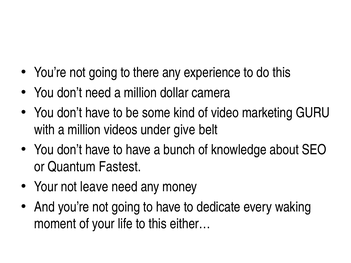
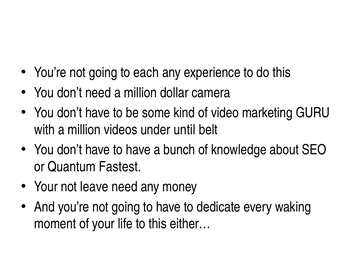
there: there -> each (146, 73)
give: give -> until (185, 130)
